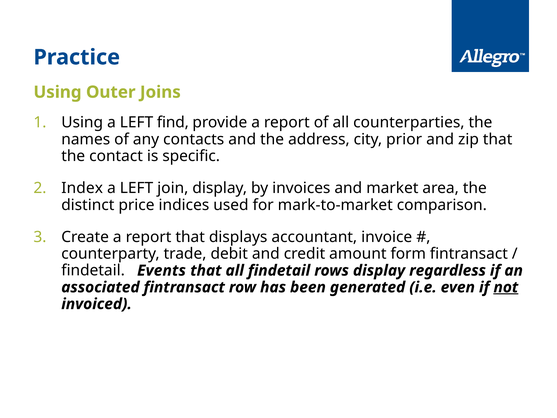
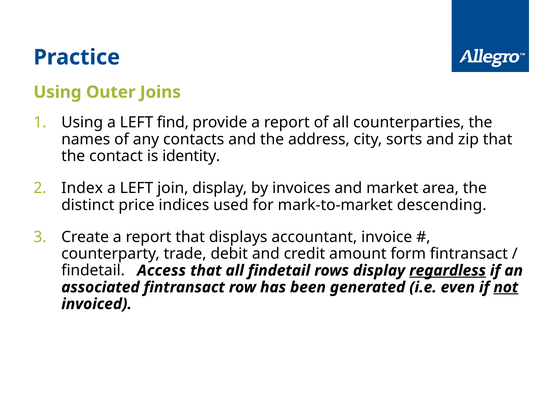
prior: prior -> sorts (404, 139)
specific: specific -> identity (191, 156)
comparison: comparison -> descending (442, 205)
Events: Events -> Access (161, 270)
regardless underline: none -> present (448, 270)
